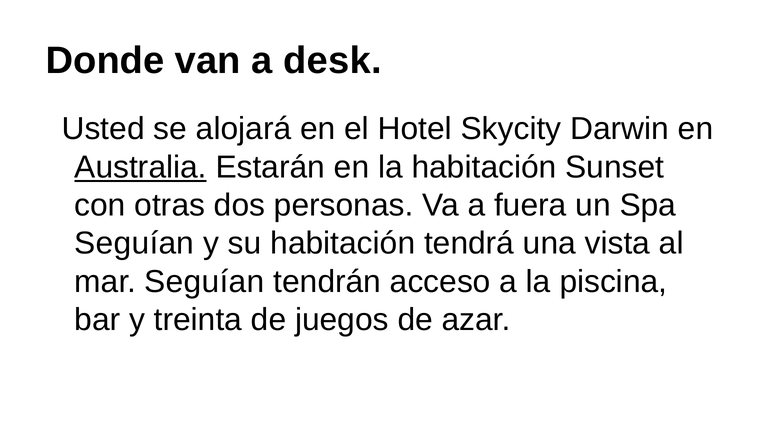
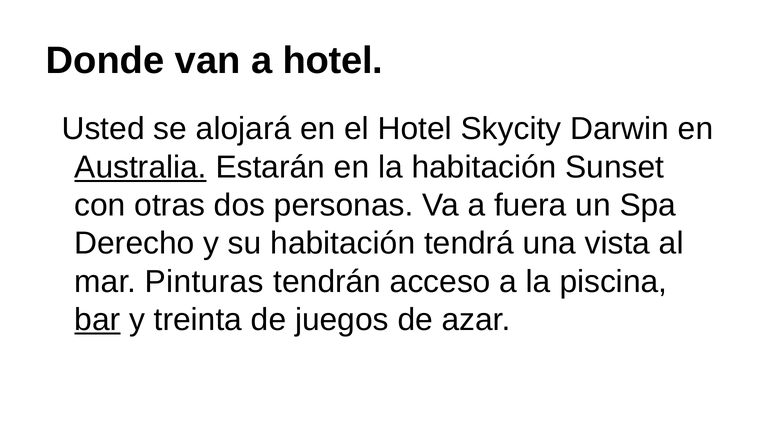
a desk: desk -> hotel (333, 61)
Seguían: Seguían -> Derecho (134, 244)
mar Seguían: Seguían -> Pinturas (204, 282)
bar underline: none -> present (97, 320)
